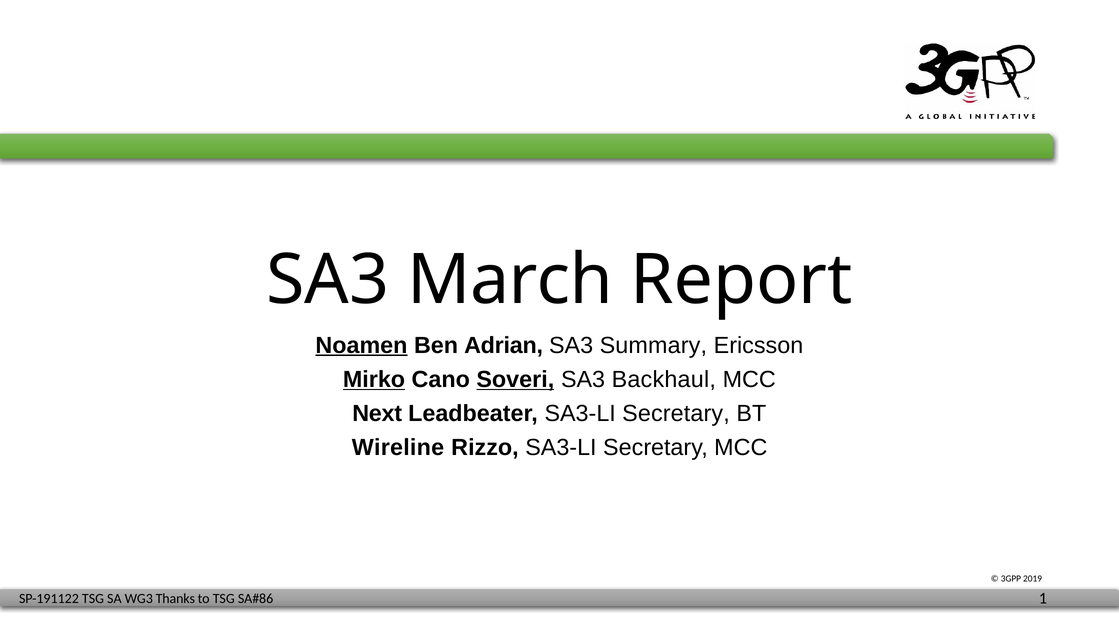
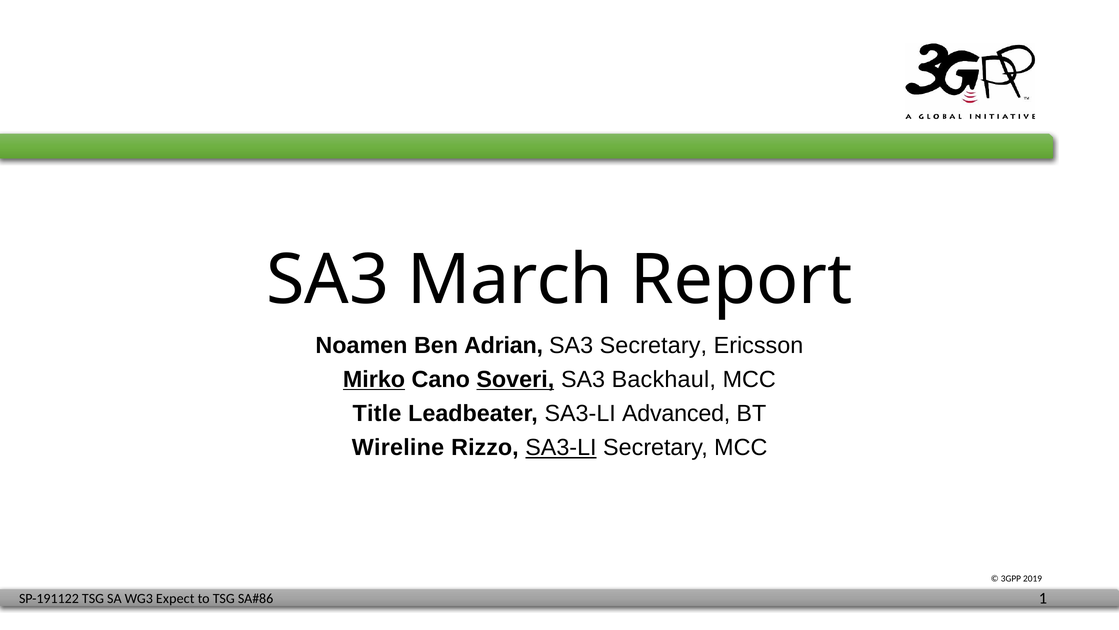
Noamen underline: present -> none (361, 345)
SA3 Summary: Summary -> Secretary (653, 345)
Next: Next -> Title (377, 413)
Leadbeater SA3-LI Secretary: Secretary -> Advanced (676, 413)
SA3-LI underline: none -> present (561, 447)
Thanks: Thanks -> Expect (175, 598)
